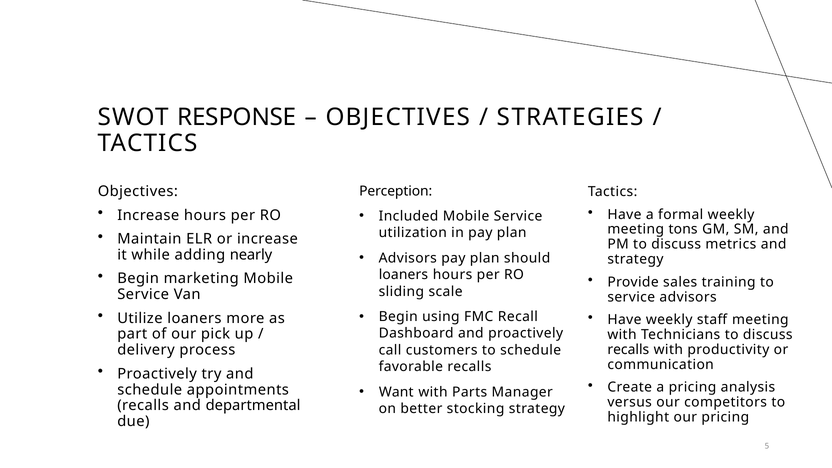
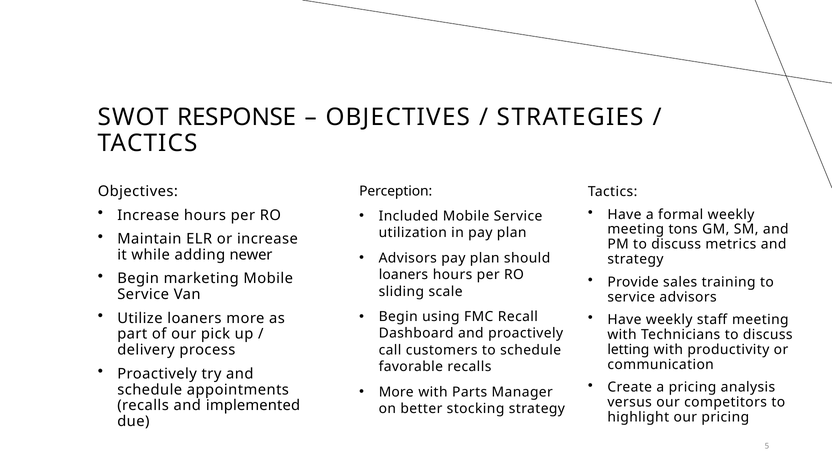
nearly: nearly -> newer (251, 255)
recalls: recalls -> letting (628, 350)
Want: Want -> More (396, 392)
departmental: departmental -> implemented (253, 406)
